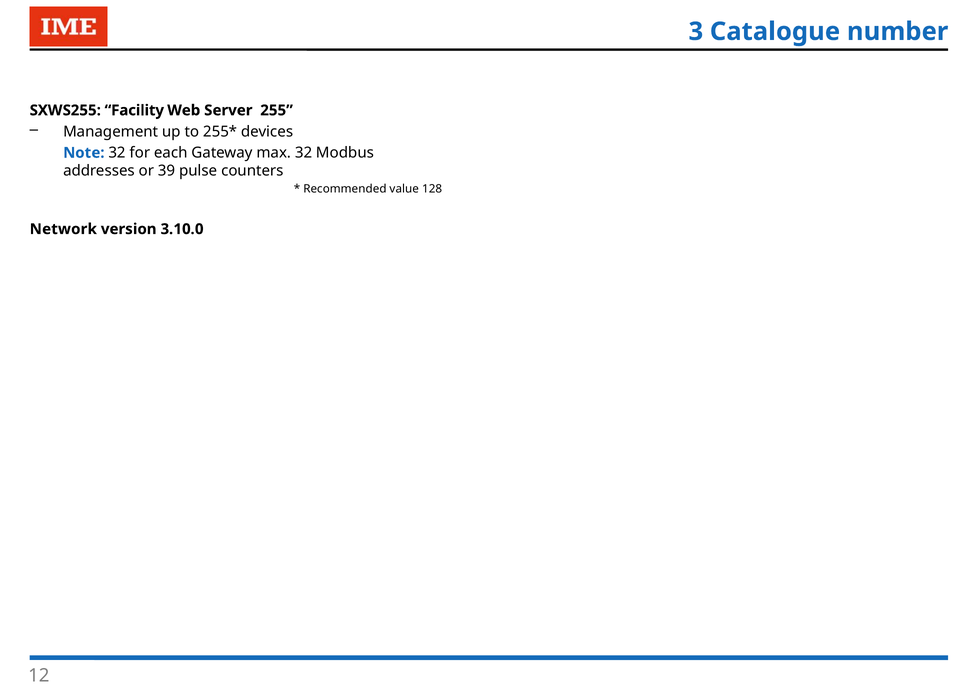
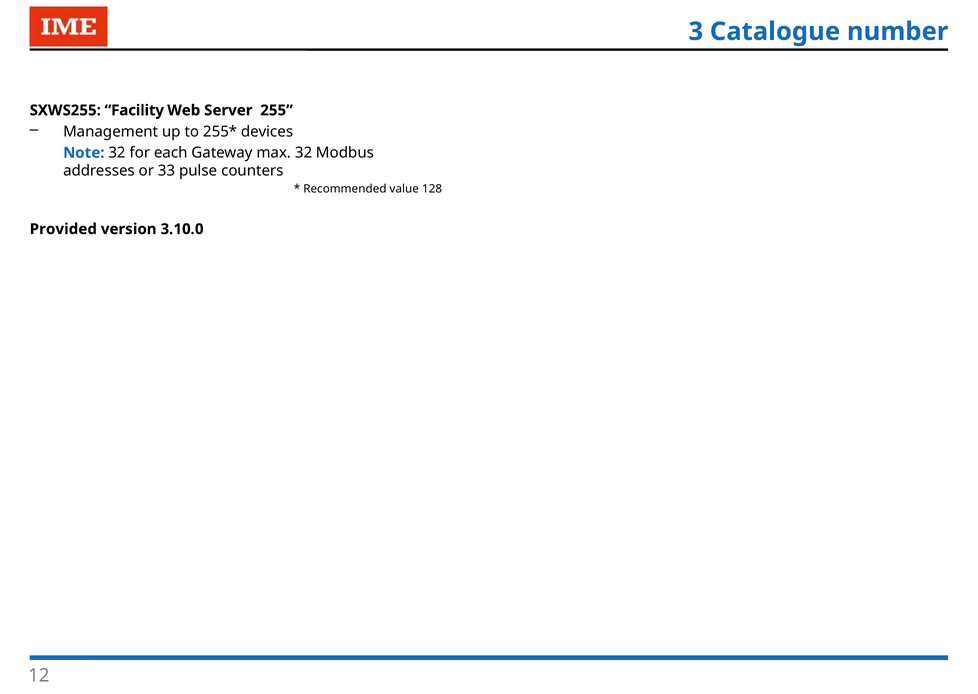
39: 39 -> 33 (166, 171)
Network: Network -> Provided (63, 229)
